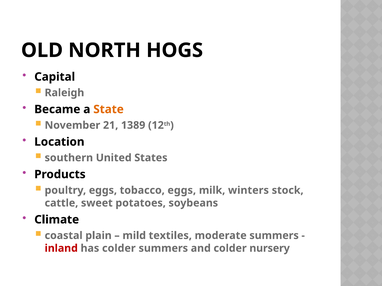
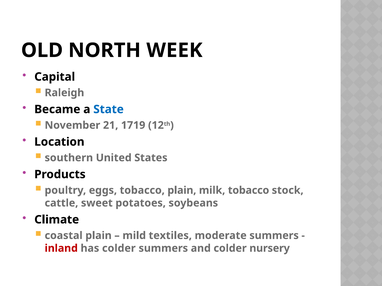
HOGS: HOGS -> WEEK (174, 50)
State colour: orange -> blue (109, 110)
1389: 1389 -> 1719 (133, 125)
tobacco eggs: eggs -> plain (182, 191)
milk winters: winters -> tobacco (249, 191)
